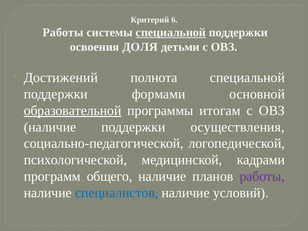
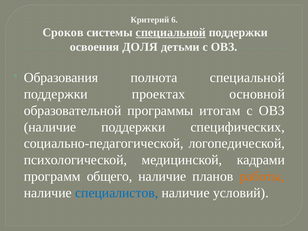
Работы: Работы -> Сроков (63, 32)
Достижений: Достижений -> Образования (61, 78)
формами: формами -> проектах (159, 94)
образовательной underline: present -> none (73, 111)
осуществления: осуществления -> специфических (238, 127)
работы colour: purple -> orange (262, 176)
